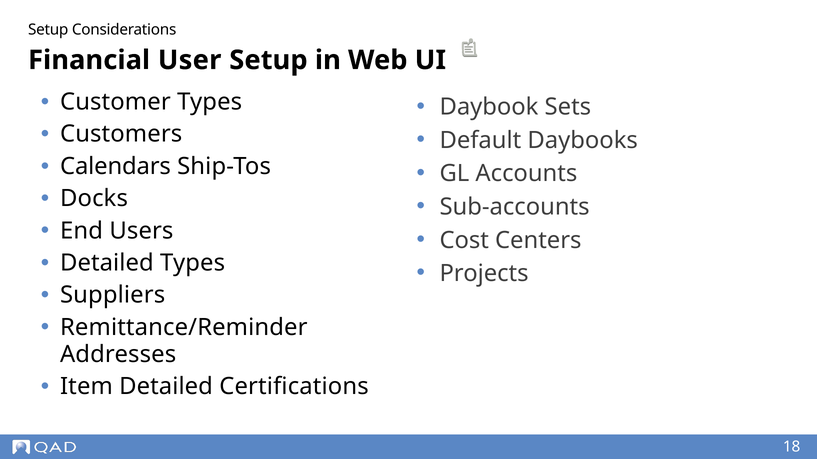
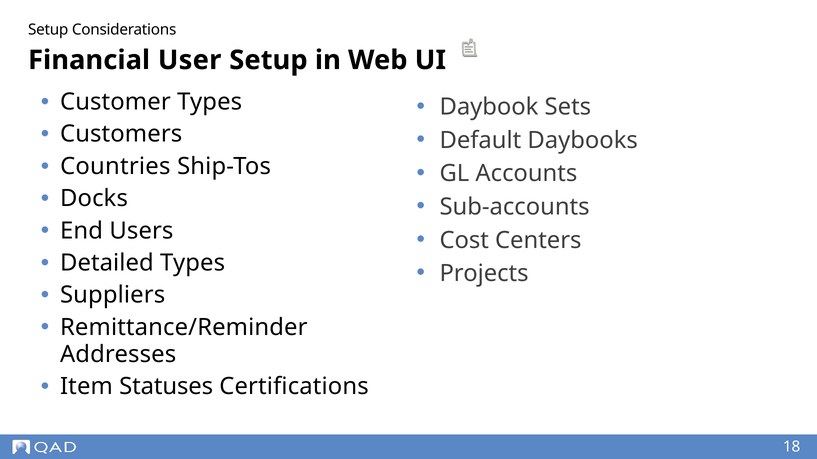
Calendars: Calendars -> Countries (115, 166)
Item Detailed: Detailed -> Statuses (166, 387)
